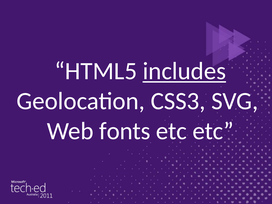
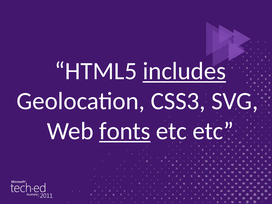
fonts underline: none -> present (125, 131)
